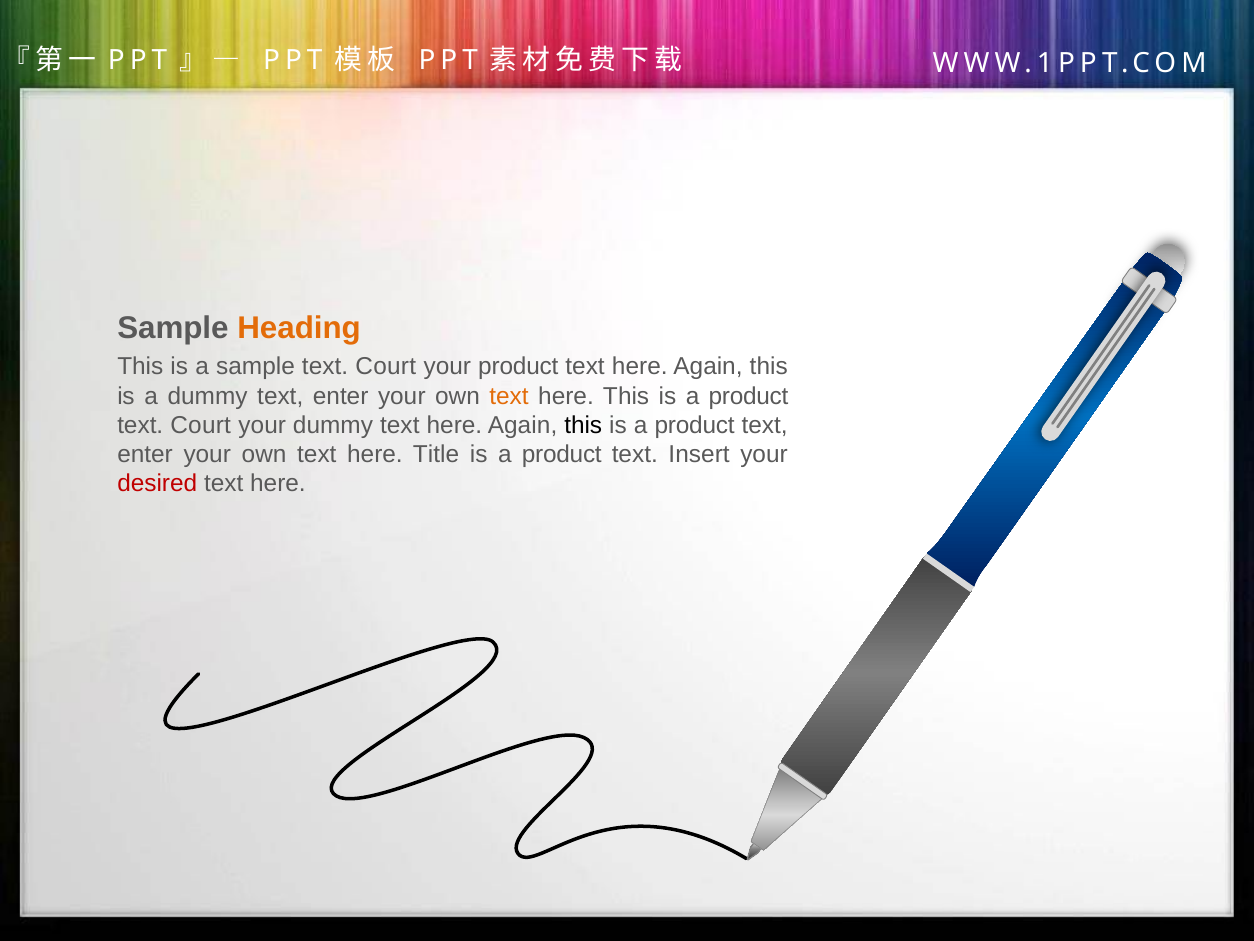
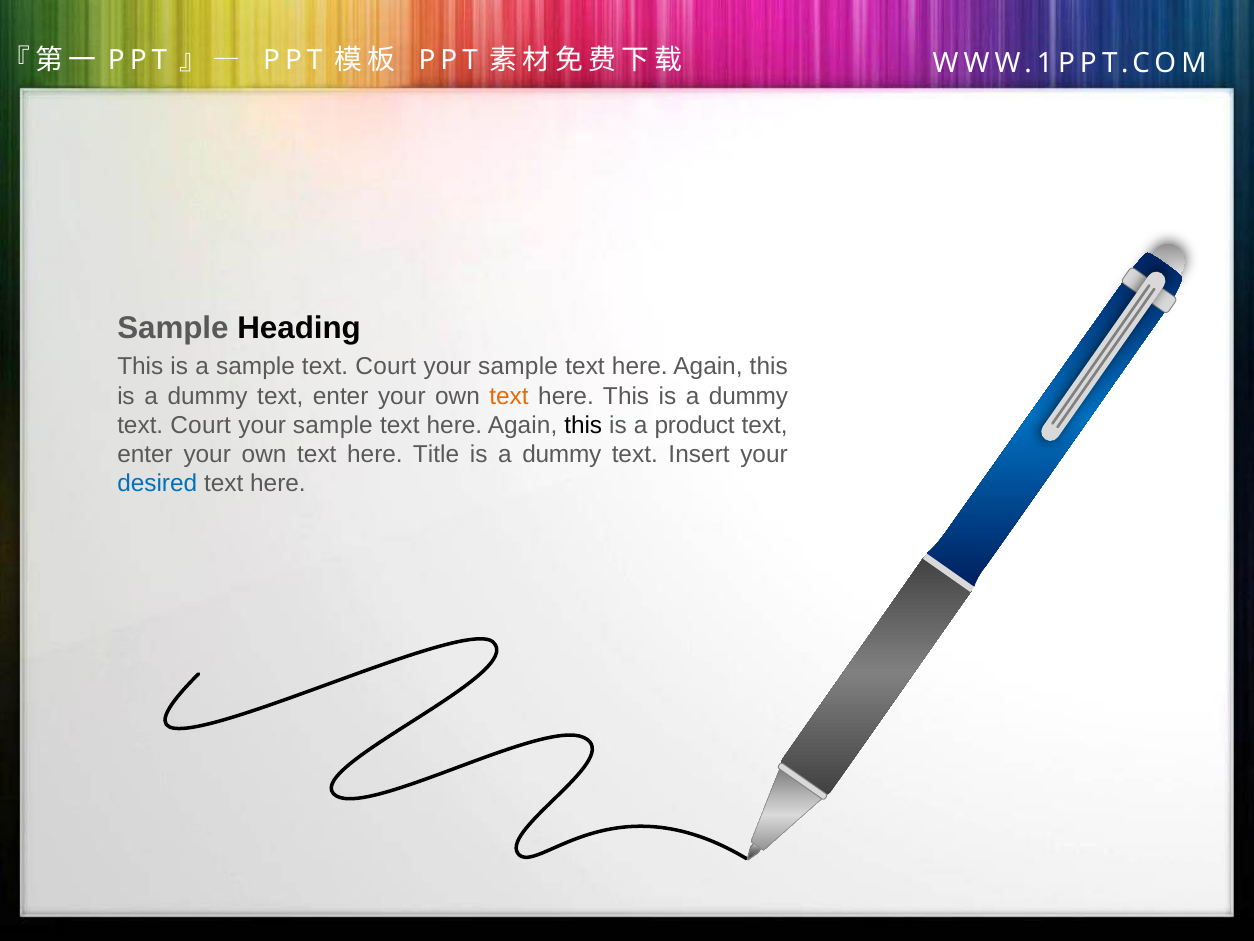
Heading colour: orange -> black (299, 328)
product: product -> sample (518, 367)
product: product -> dummy (748, 396)
dummy: dummy -> sample (333, 425)
product: product -> dummy (562, 454)
desired colour: red -> blue (157, 484)
